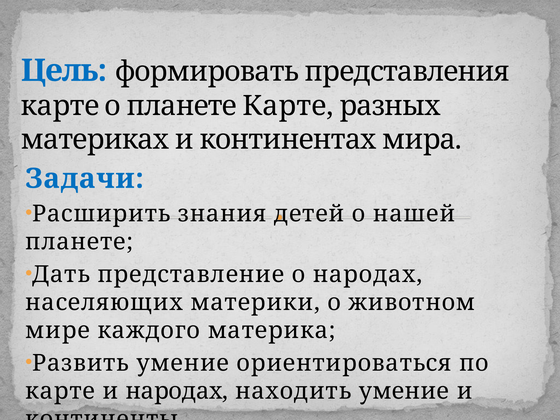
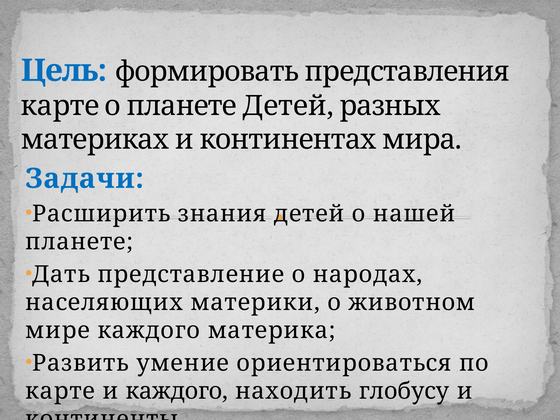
планете Карте: Карте -> Детей (288, 106)
и народах: народах -> каждого (177, 391)
находить умение: умение -> глобусу (404, 391)
